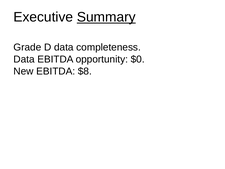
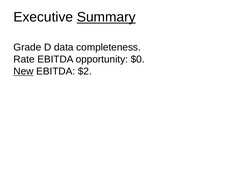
Data: Data -> Rate (24, 59)
New underline: none -> present (23, 71)
$8: $8 -> $2 (85, 71)
